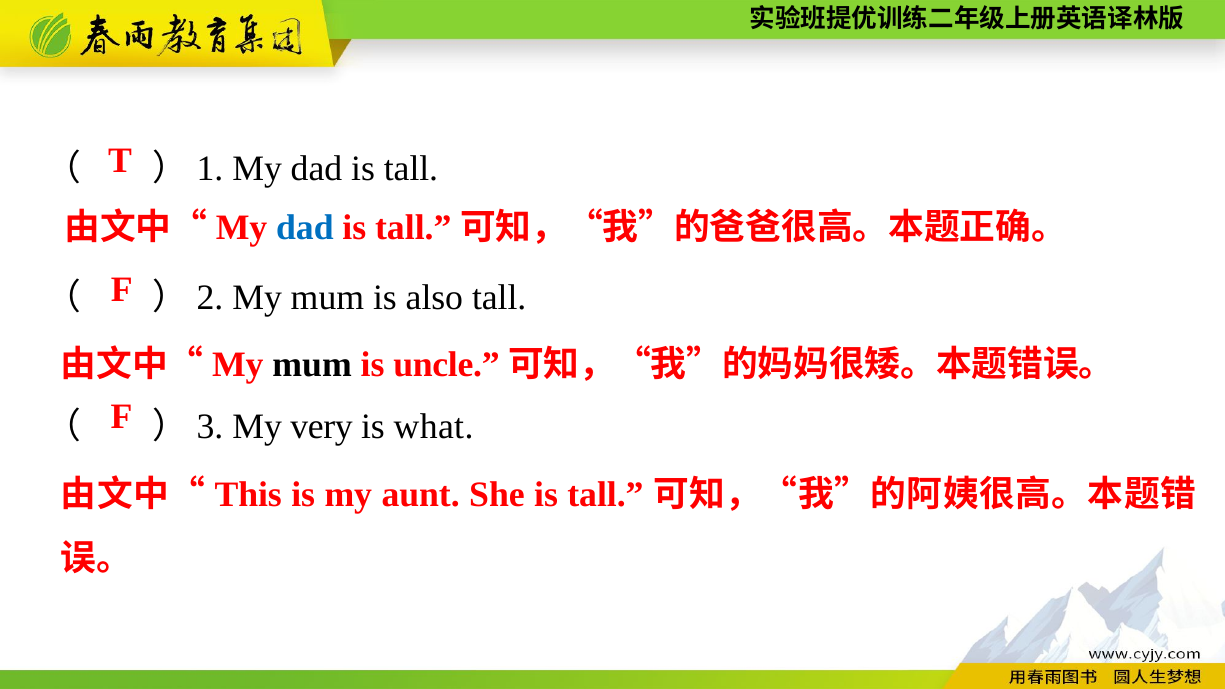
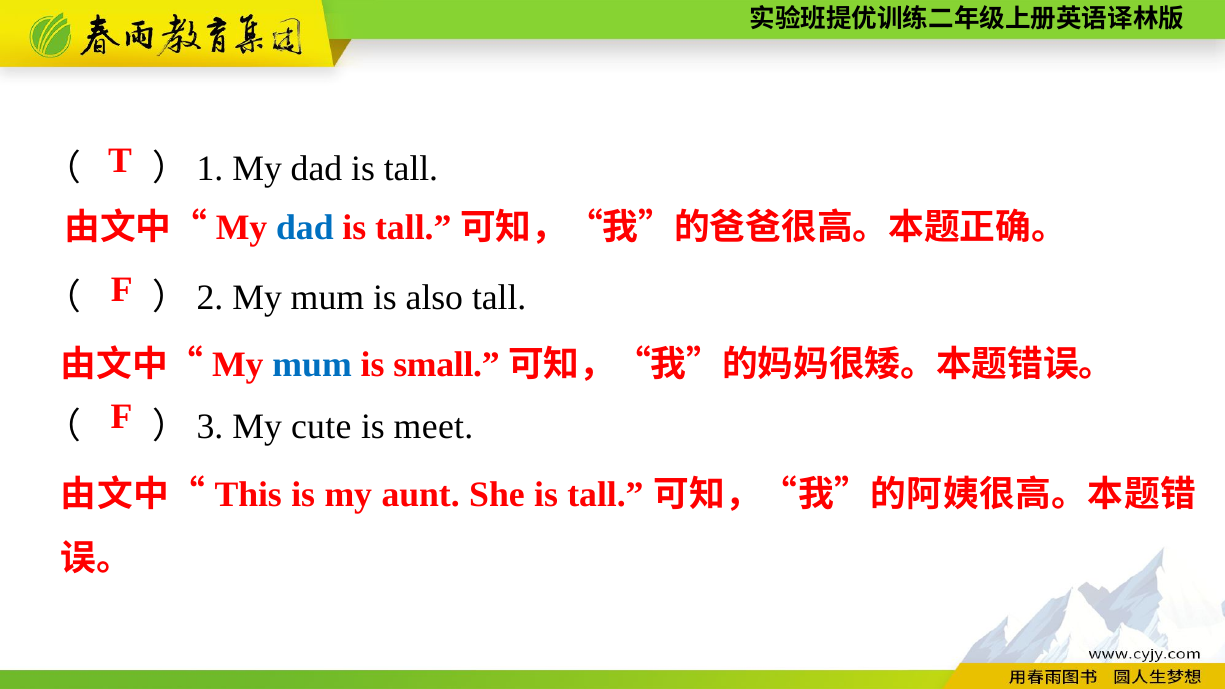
mum colour: black -> blue (312, 365)
uncle: uncle -> small (446, 365)
very: very -> cute (321, 427)
what: what -> meet (434, 427)
